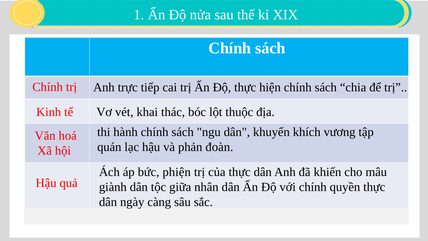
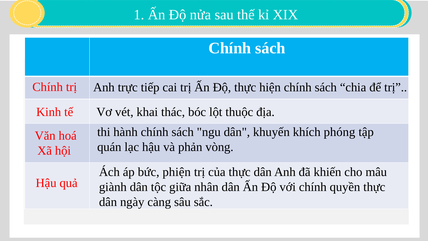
vương: vương -> phóng (340, 132)
đoàn: đoàn -> vòng (219, 147)
